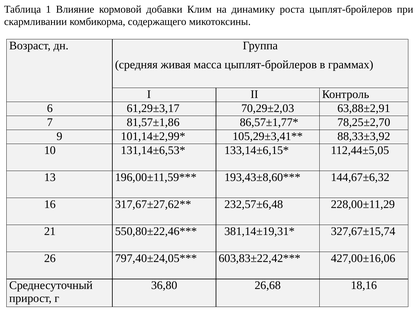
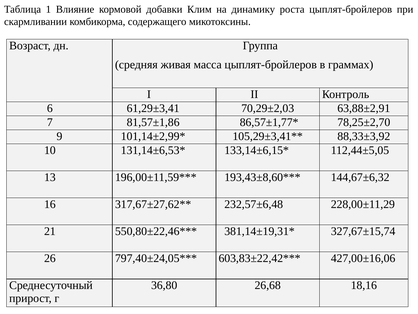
61,29±3,17: 61,29±3,17 -> 61,29±3,41 (153, 108)
